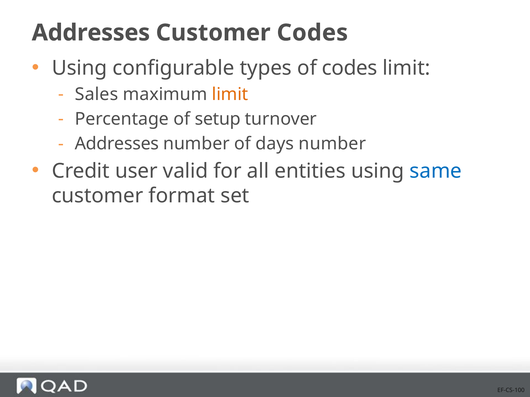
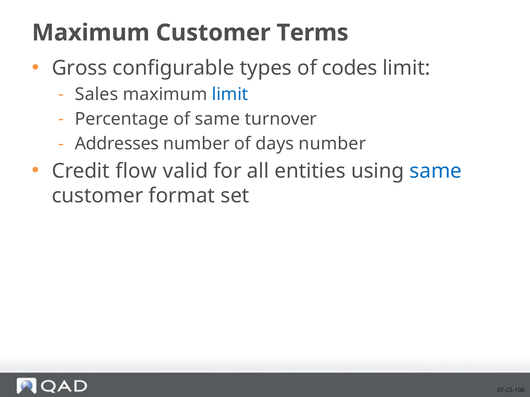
Addresses: Addresses -> Maximum (91, 33)
Customer Codes: Codes -> Terms (313, 33)
Using: Using -> Gross (79, 68)
limit colour: orange -> blue (230, 94)
of setup: setup -> same (218, 119)
user: user -> flow (136, 171)
